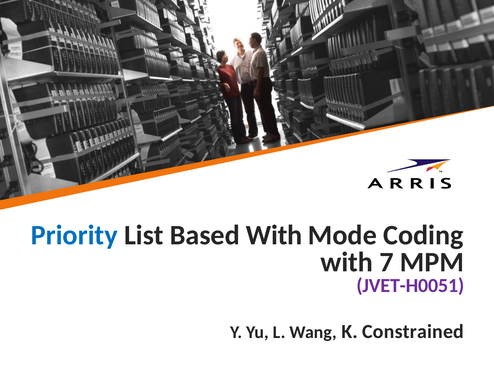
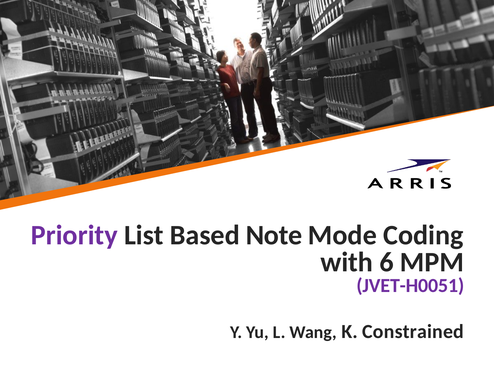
Priority colour: blue -> purple (74, 235)
Based With: With -> Note (274, 235)
7: 7 -> 6 (387, 262)
